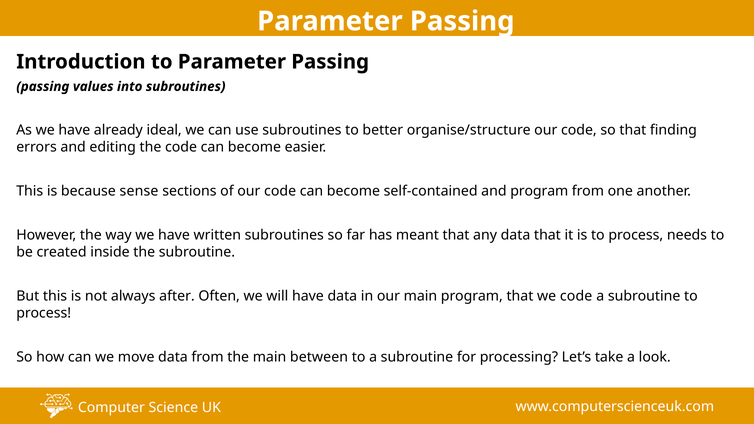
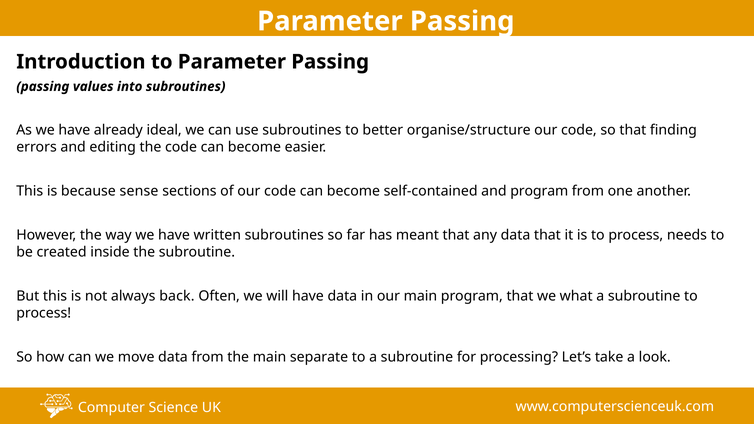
after: after -> back (177, 296)
we code: code -> what (576, 296)
between: between -> separate (319, 357)
